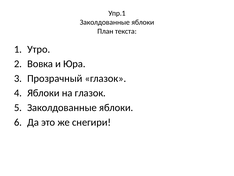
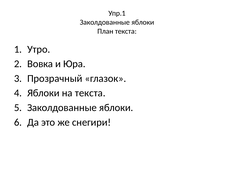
на глазок: глазок -> текста (90, 93)
